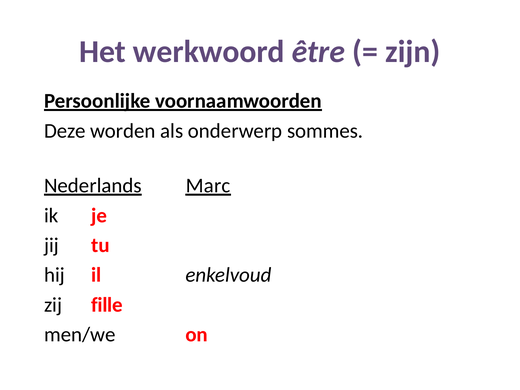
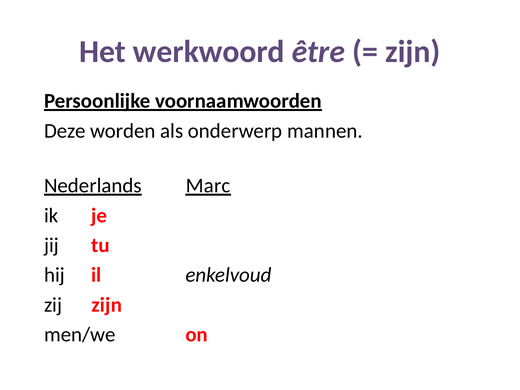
sommes: sommes -> mannen (325, 131)
zij fille: fille -> zijn (107, 305)
